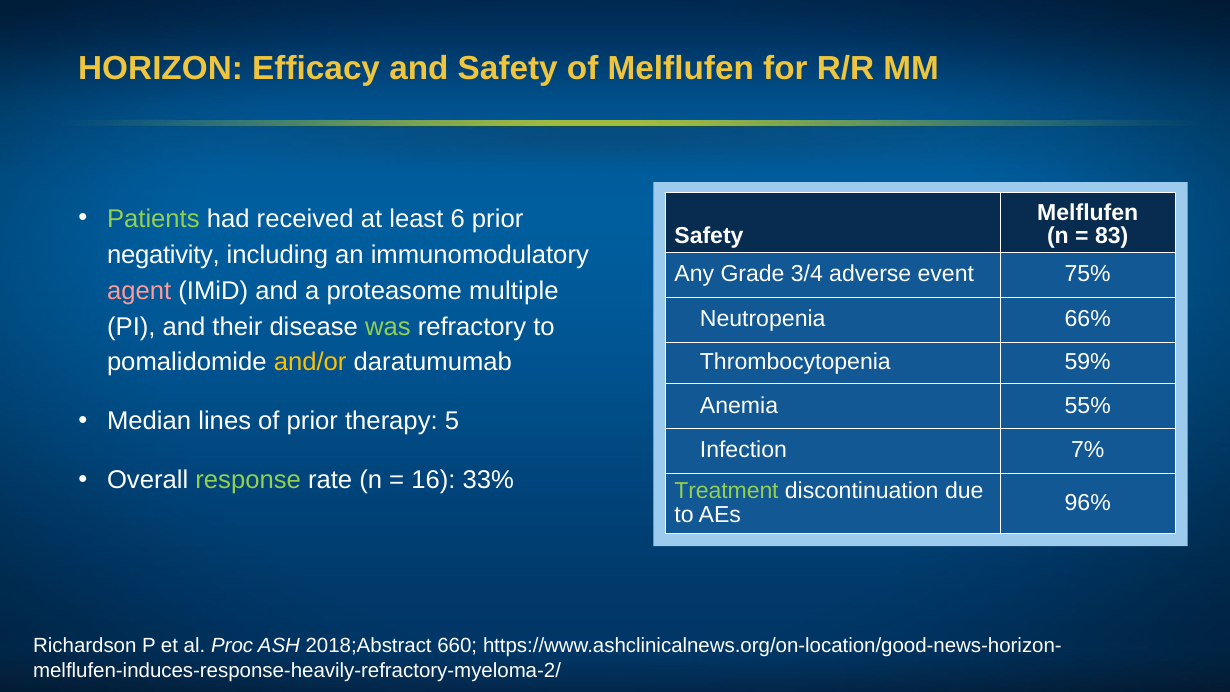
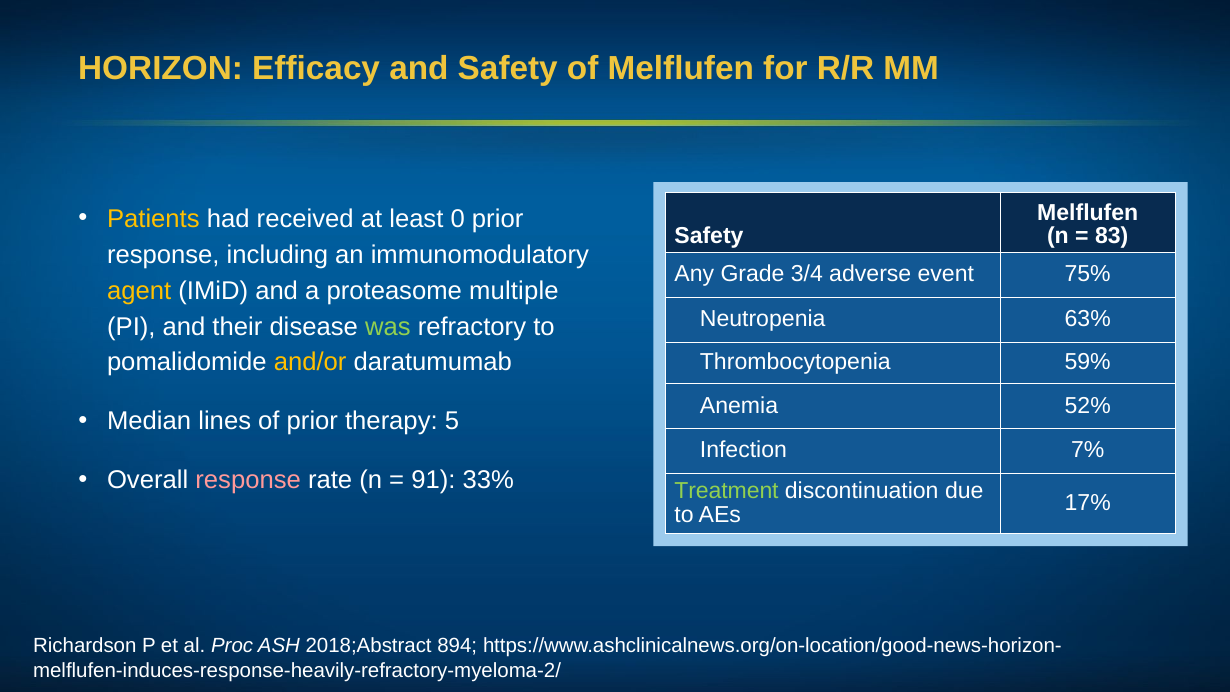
Patients colour: light green -> yellow (153, 219)
6: 6 -> 0 (458, 219)
negativity: negativity -> response (163, 255)
agent colour: pink -> yellow (139, 291)
66%: 66% -> 63% (1088, 319)
55%: 55% -> 52% (1088, 405)
response colour: light green -> pink (248, 480)
16: 16 -> 91 (433, 480)
96%: 96% -> 17% (1088, 503)
660: 660 -> 894 (457, 646)
